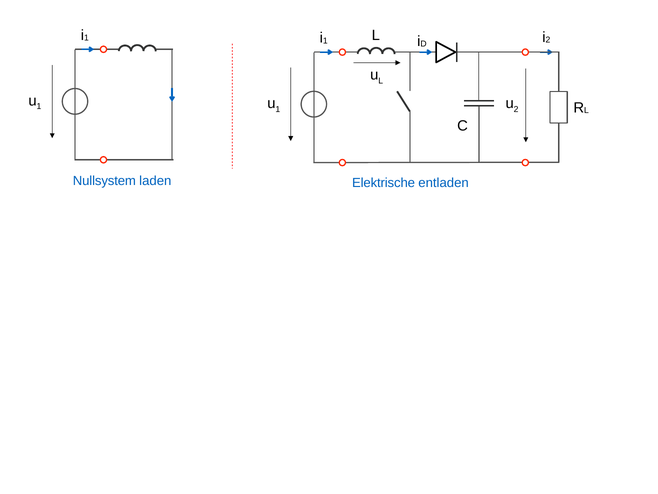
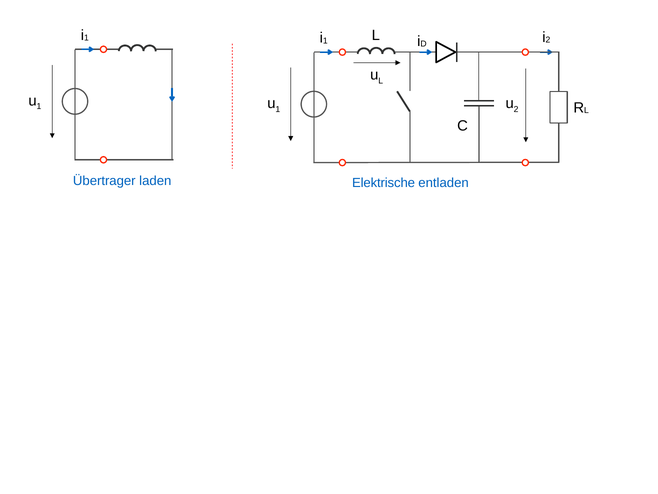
Nullsystem: Nullsystem -> Übertrager (104, 181)
